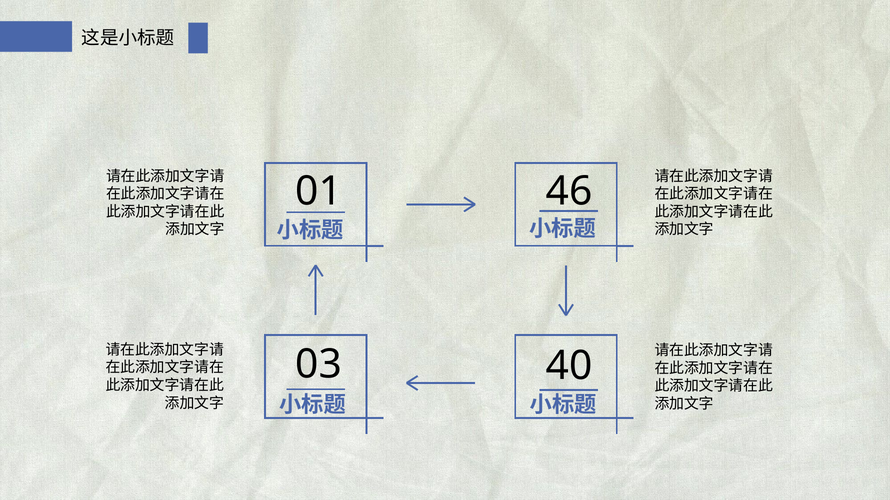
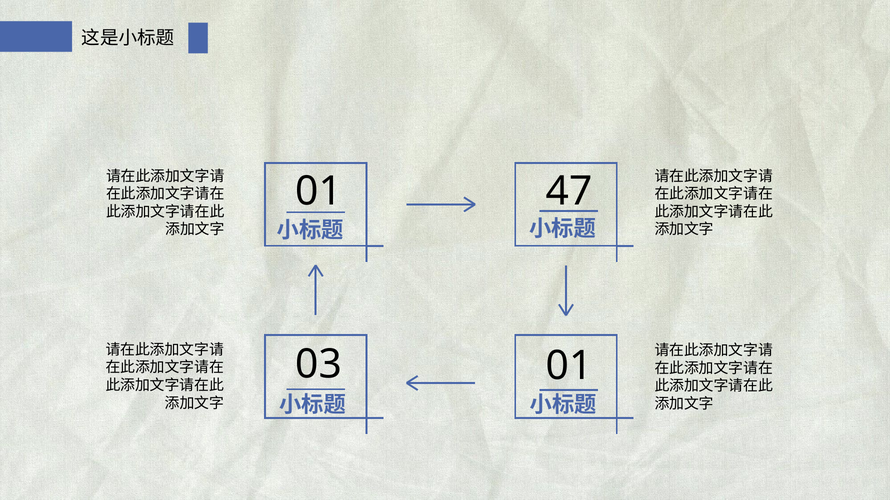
46: 46 -> 47 (569, 191)
03 40: 40 -> 01 (569, 366)
